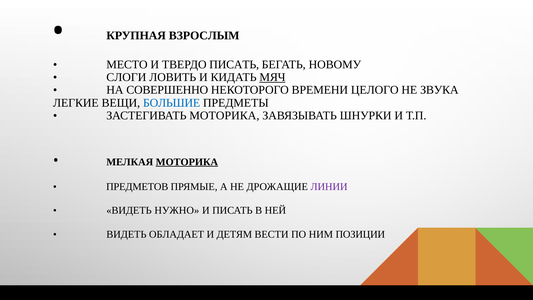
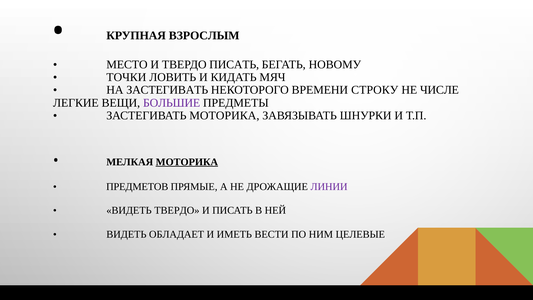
СЛОГИ: СЛОГИ -> ТОЧКИ (126, 77)
МЯЧ underline: present -> none (272, 77)
НА СОВЕРШЕННО: СОВЕРШЕННО -> ЗАСТЕГИВАТЬ (167, 90)
ЦЕЛОГО: ЦЕЛОГО -> СТРОКУ (375, 90)
ЗВУКА: ЗВУКА -> ЧИСЛЕ (439, 90)
БОЛЬШИЕ colour: blue -> purple (172, 103)
ВИДЕТЬ НУЖНО: НУЖНО -> ТВЕРДО (177, 210)
ДЕТЯМ: ДЕТЯМ -> ИМЕТЬ (234, 234)
ПОЗИЦИИ: ПОЗИЦИИ -> ЦЕЛЕВЫЕ (360, 234)
